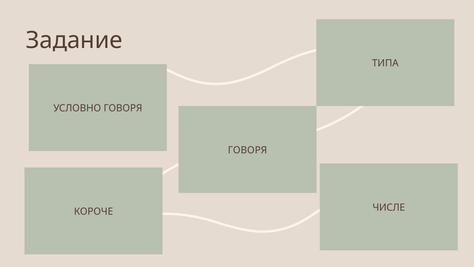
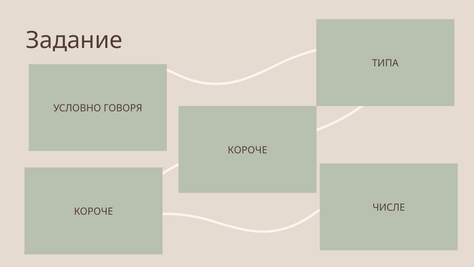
ГОВОРЯ: ГОВОРЯ -> КОРОЧЕ (248, 150)
